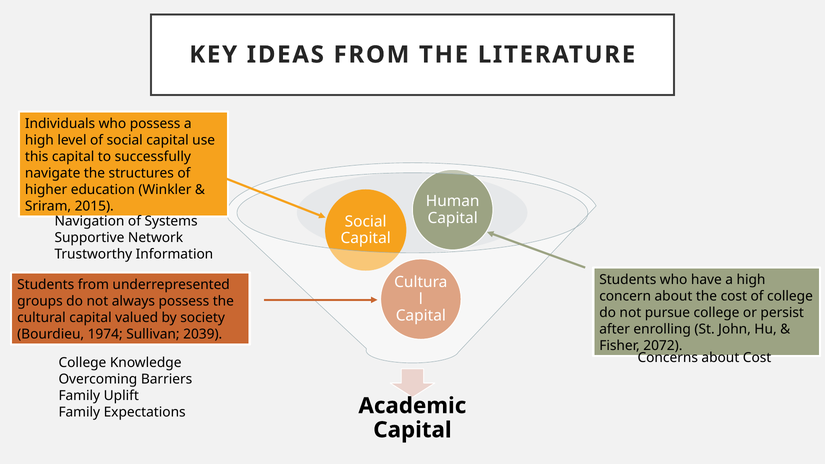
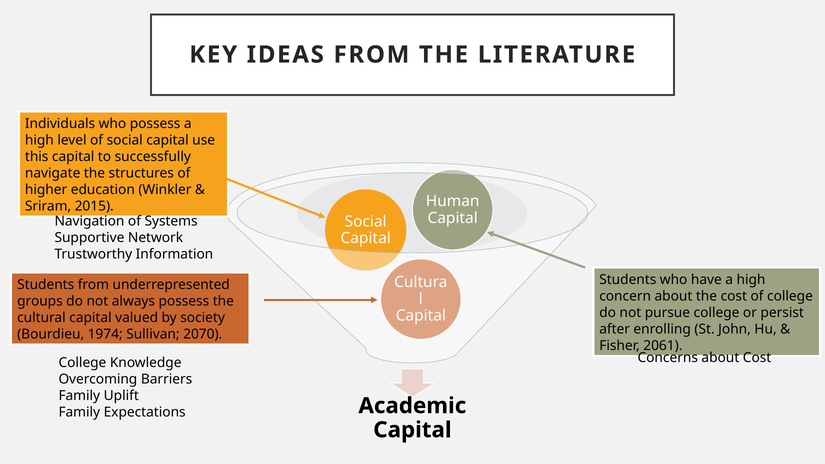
2039: 2039 -> 2070 (203, 334)
2072: 2072 -> 2061 (663, 346)
